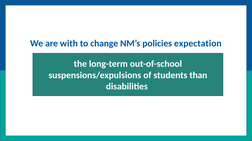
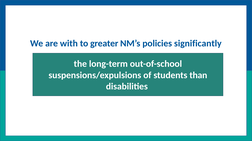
change: change -> greater (104, 44)
expectation: expectation -> significantly (198, 44)
